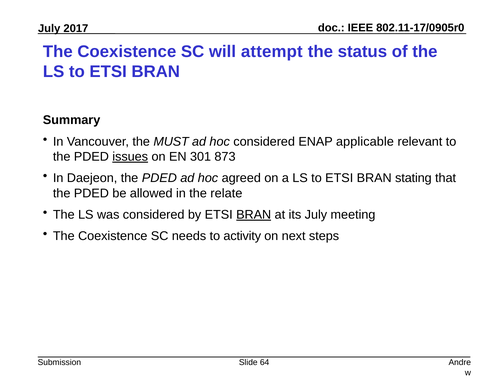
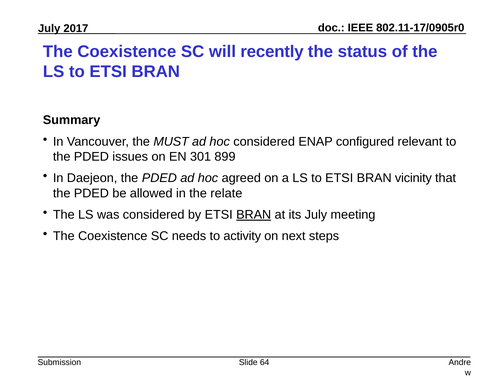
attempt: attempt -> recently (272, 52)
applicable: applicable -> configured (365, 142)
issues underline: present -> none (130, 157)
873: 873 -> 899 (225, 157)
stating: stating -> vicinity (413, 178)
